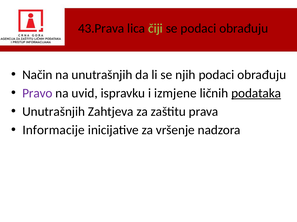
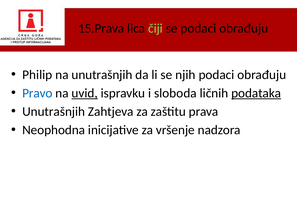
43.Prava: 43.Prava -> 15.Prava (101, 28)
Način: Način -> Philip (37, 75)
Pravo colour: purple -> blue (37, 93)
uvid underline: none -> present (85, 93)
izmjene: izmjene -> sloboda (175, 93)
Informacije: Informacije -> Neophodna (54, 130)
